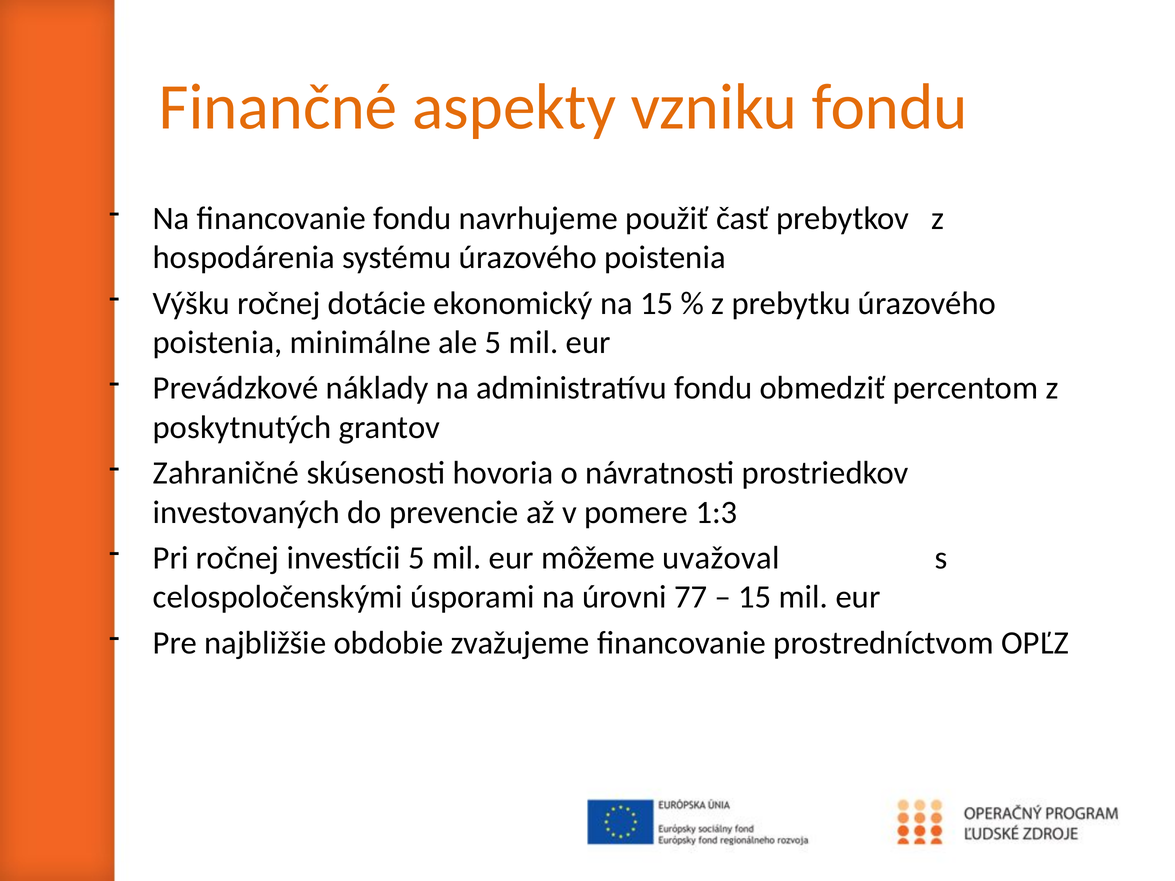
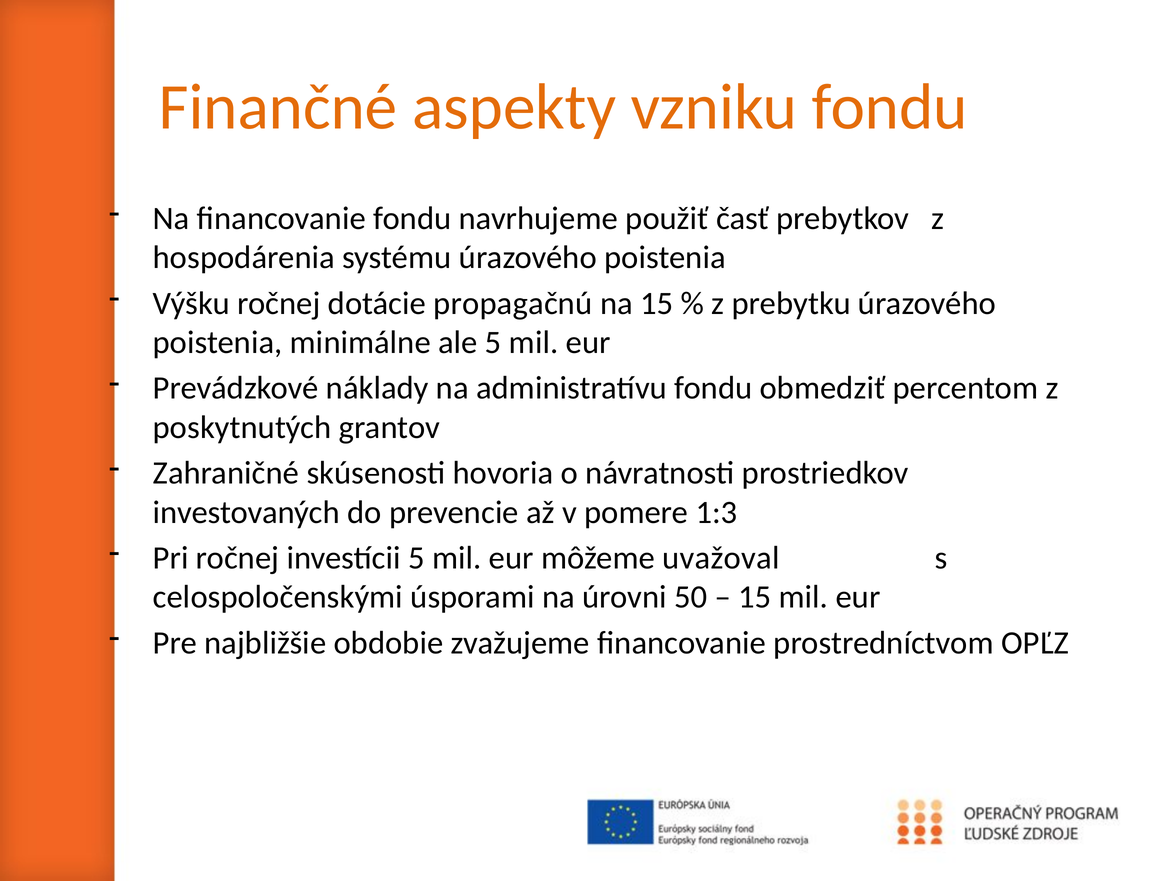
ekonomický: ekonomický -> propagačnú (513, 303)
77: 77 -> 50 (691, 597)
